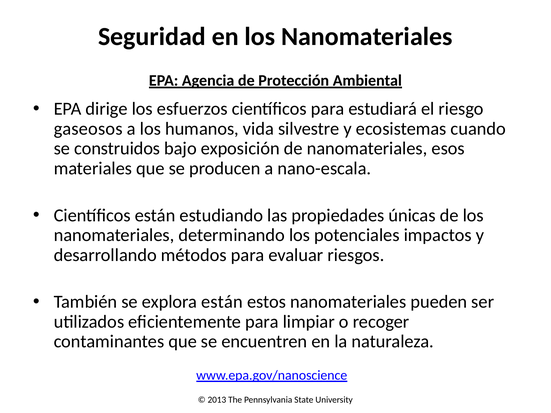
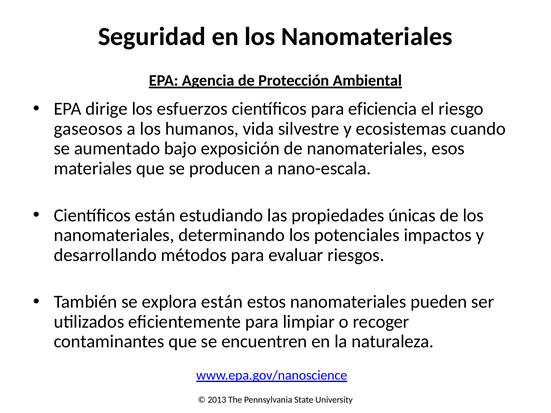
estudiará: estudiará -> eficiencia (383, 109)
construidos: construidos -> aumentado (117, 149)
